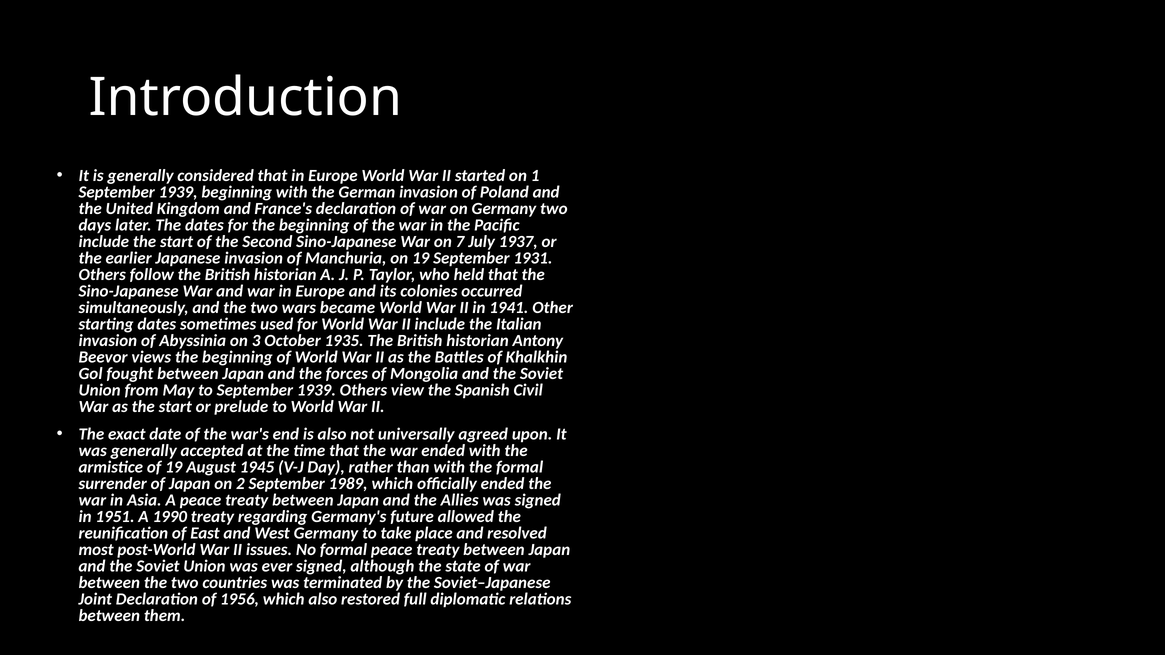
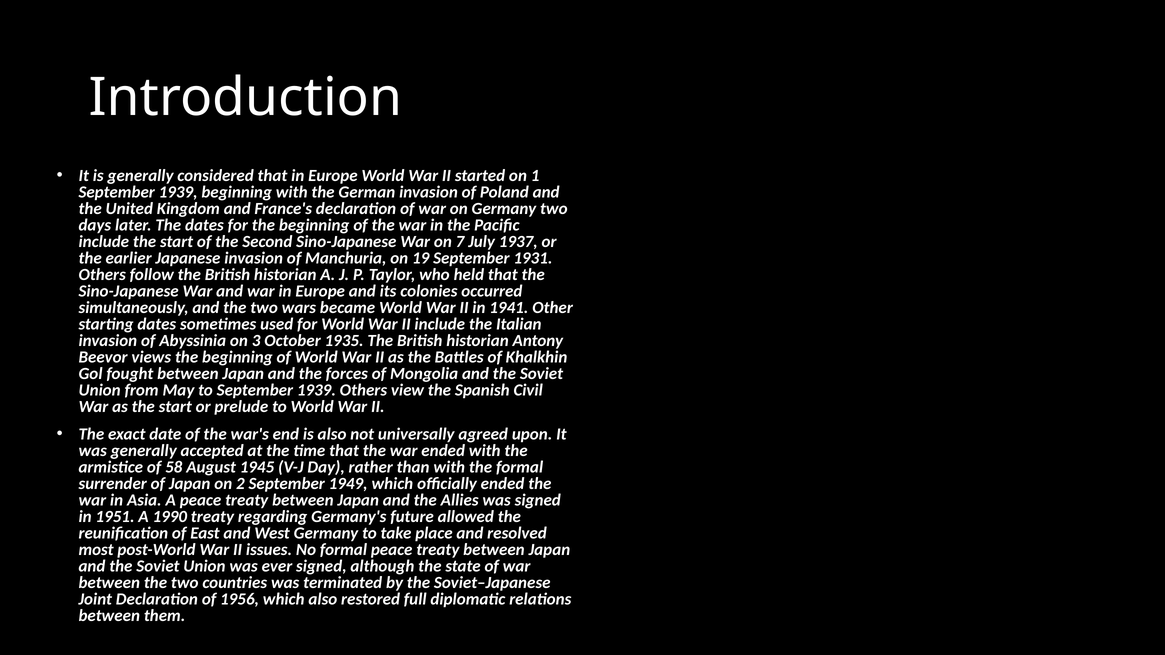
of 19: 19 -> 58 (174, 467)
1989: 1989 -> 1949 (348, 484)
